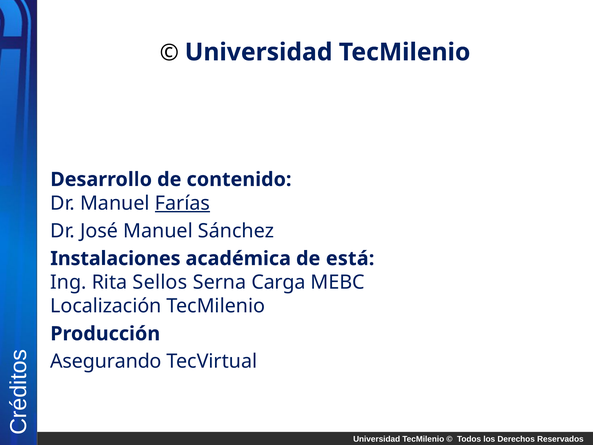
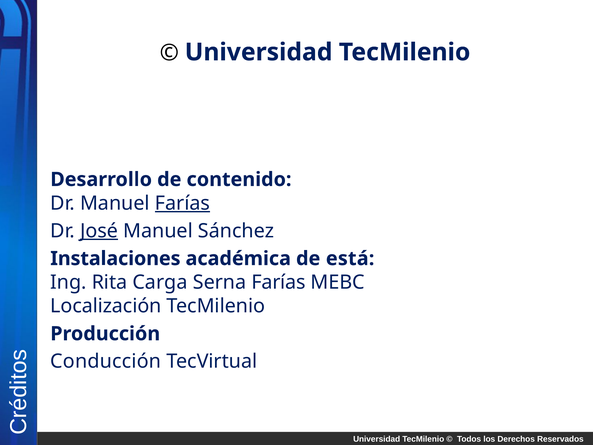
José underline: none -> present (99, 231)
Sellos: Sellos -> Carga (160, 282)
Serna Carga: Carga -> Farías (278, 282)
Asegurando: Asegurando -> Conducción (106, 361)
